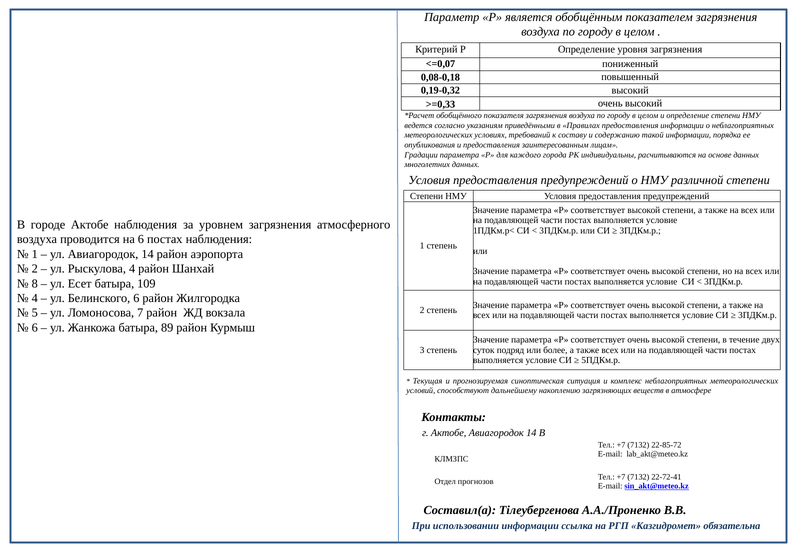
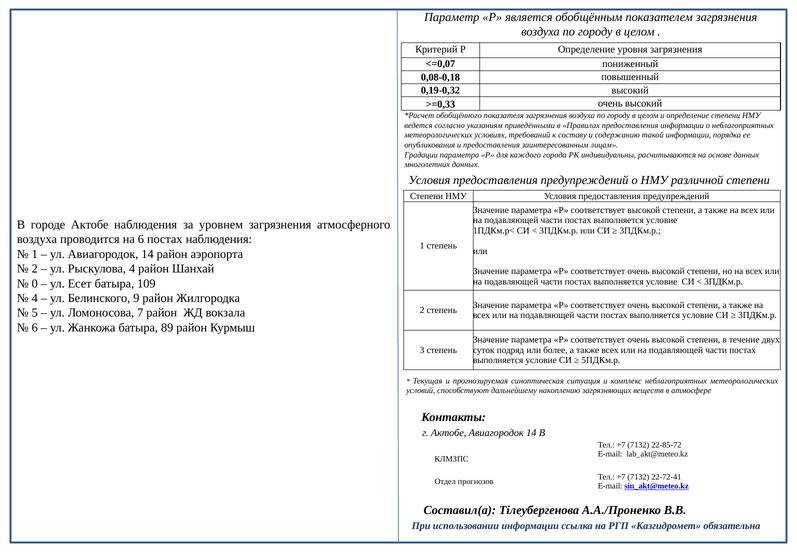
8: 8 -> 0 (35, 283)
Белинского 6: 6 -> 9 (136, 298)
